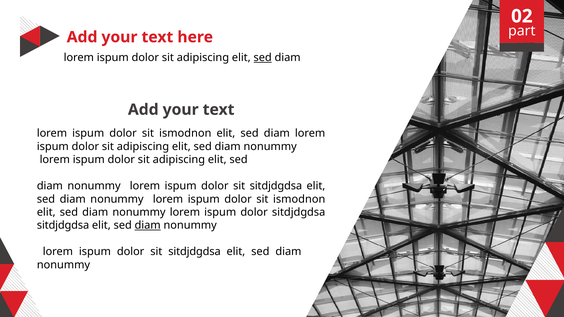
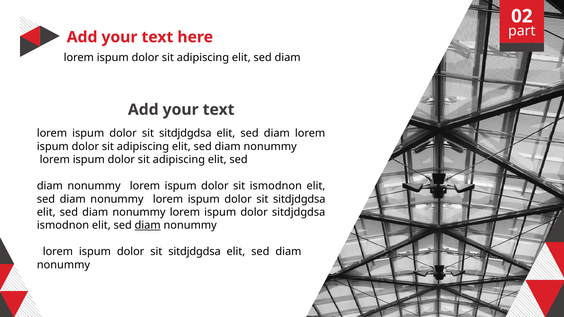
sed underline: present -> none (263, 58)
ismodnon: ismodnon -> sitdjdgdsa (185, 133)
sitdjdgdsa: sitdjdgdsa -> ismodnon (276, 186)
ismodnon: ismodnon -> sitdjdgdsa (299, 199)
sitdjdgdsa: sitdjdgdsa -> ismodnon (63, 226)
